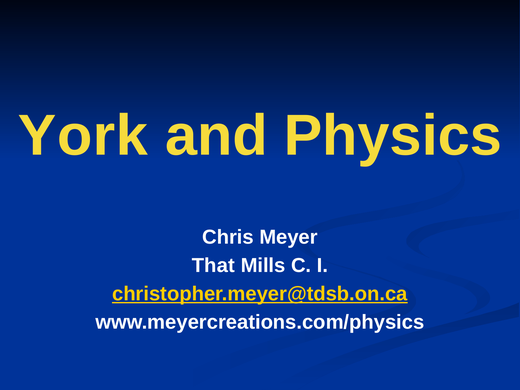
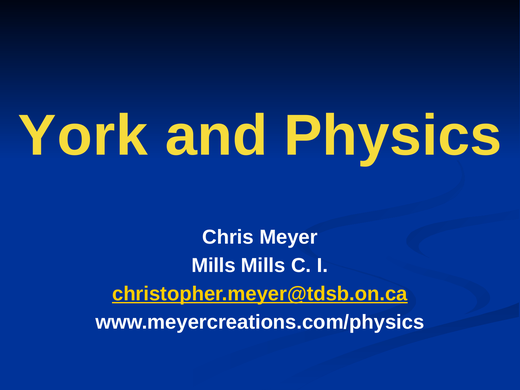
That: That -> Mills (214, 265)
